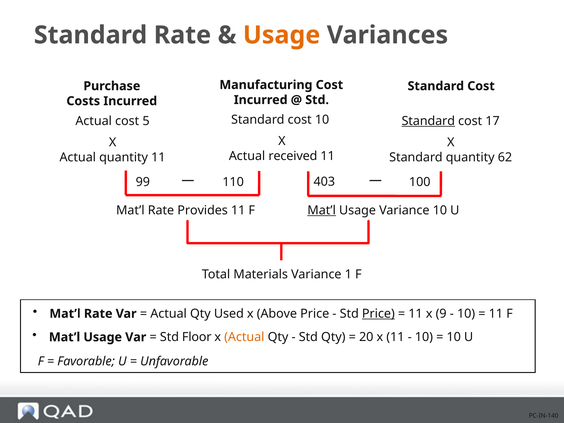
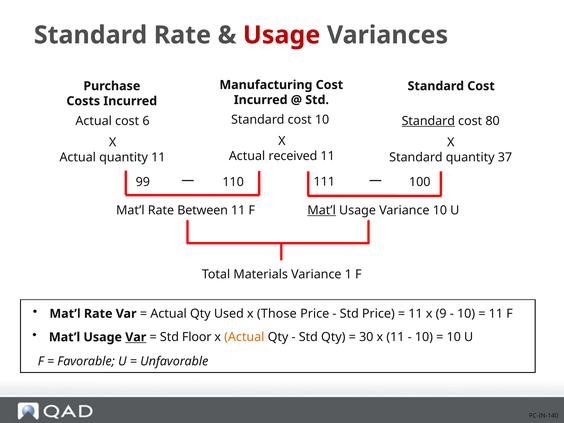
Usage colour: orange -> red (282, 35)
5: 5 -> 6 (146, 121)
17: 17 -> 80 (493, 121)
62: 62 -> 37 (505, 157)
403: 403 -> 111 (324, 182)
Provides: Provides -> Between (203, 210)
Above: Above -> Those (277, 314)
Price underline: present -> none (378, 314)
Var underline: none -> present (136, 337)
20: 20 -> 30 (366, 337)
